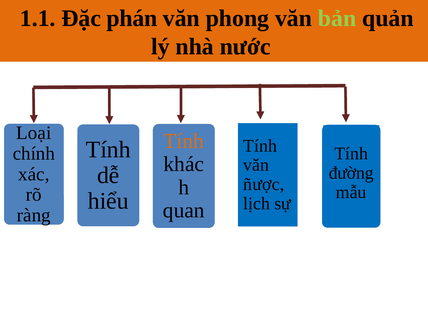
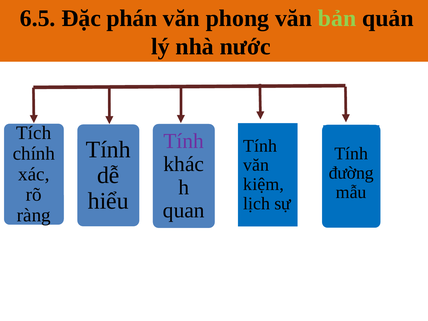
1.1: 1.1 -> 6.5 (38, 18)
Loại: Loại -> Tích (34, 133)
Tính colour: orange -> purple (184, 141)
ñược: ñược -> kiệm (264, 184)
